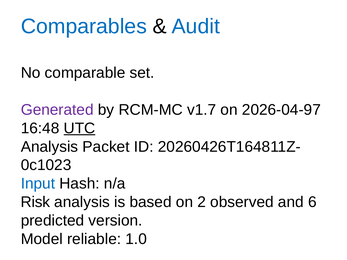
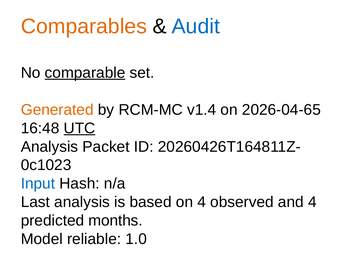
Comparables colour: blue -> orange (84, 26)
comparable underline: none -> present (85, 73)
Generated colour: purple -> orange (57, 110)
v1.7: v1.7 -> v1.4 (202, 110)
2026-04-97: 2026-04-97 -> 2026-04-65 (281, 110)
Risk: Risk -> Last (35, 202)
on 2: 2 -> 4 (202, 202)
and 6: 6 -> 4 (312, 202)
version: version -> months (116, 221)
